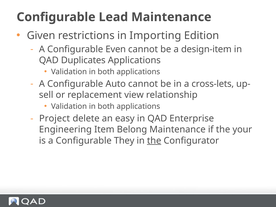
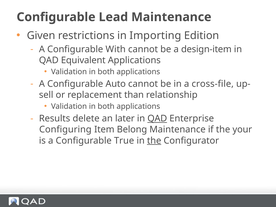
Even: Even -> With (116, 49)
Duplicates: Duplicates -> Equivalent (83, 60)
cross-lets: cross-lets -> cross-file (213, 84)
view: view -> than (134, 95)
Project: Project -> Results (55, 118)
easy: easy -> later (125, 118)
QAD underline: none -> present (157, 118)
Engineering: Engineering -> Configuring (65, 130)
They: They -> True (124, 141)
